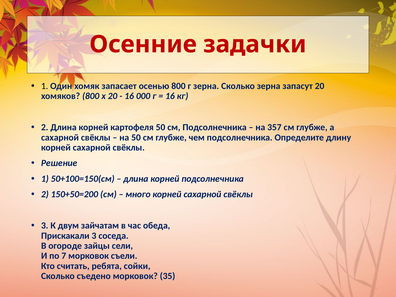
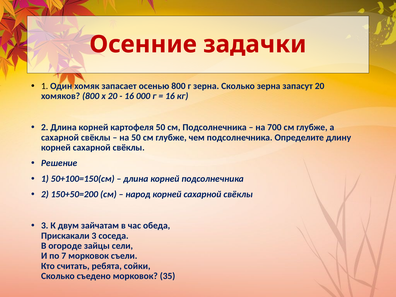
357: 357 -> 700 (274, 127)
много: много -> народ (138, 194)
